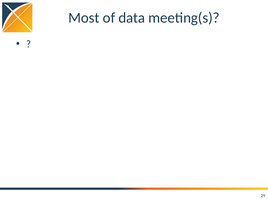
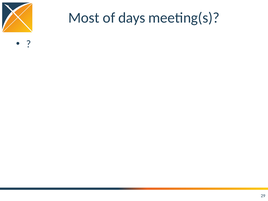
data: data -> days (132, 18)
